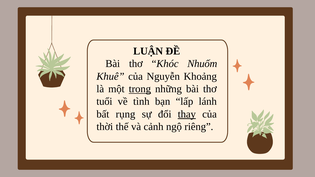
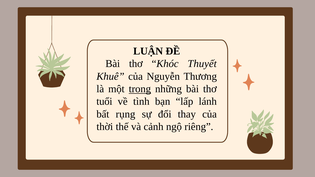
Nhuốm: Nhuốm -> Thuyết (202, 64)
Khoảng: Khoảng -> Thương (200, 76)
thay underline: present -> none (187, 114)
